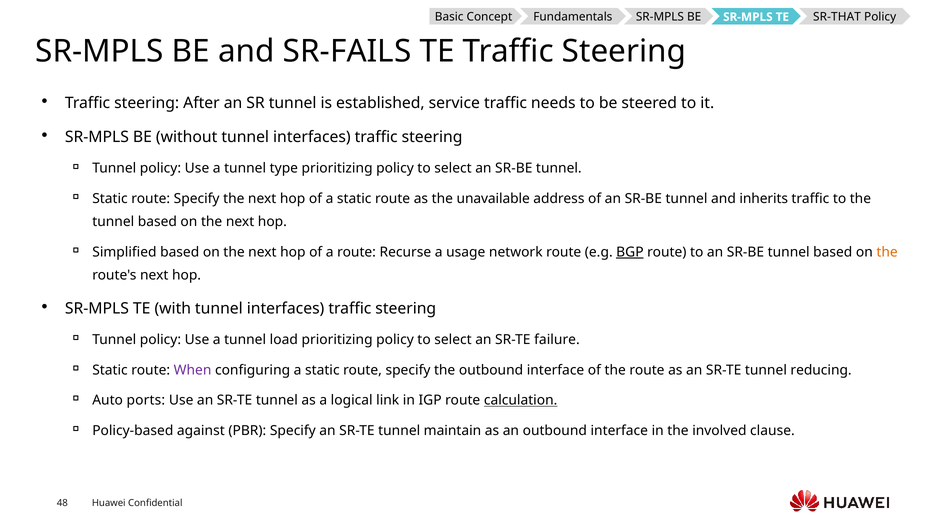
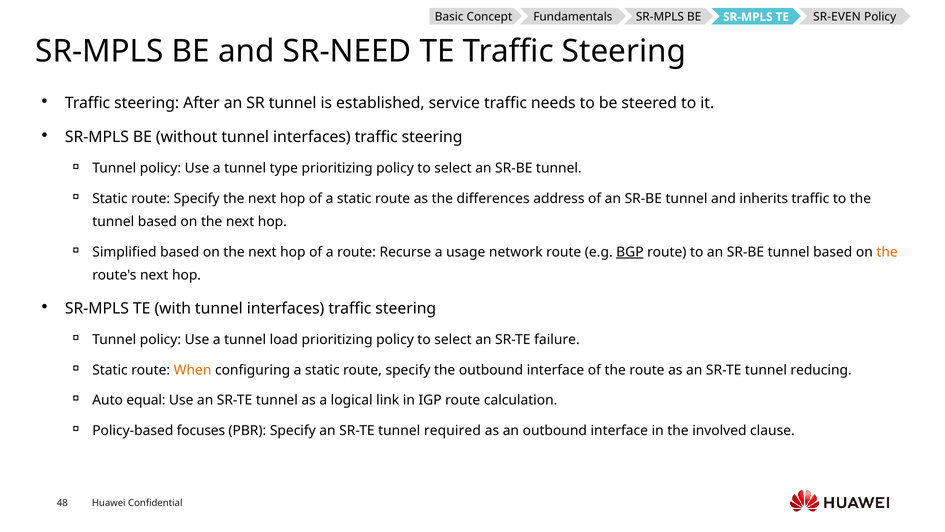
SR-THAT: SR-THAT -> SR-EVEN (837, 17)
SR-FAILS: SR-FAILS -> SR-NEED (347, 52)
unavailable: unavailable -> differences (493, 199)
When colour: purple -> orange (193, 370)
ports: ports -> equal (146, 400)
calculation underline: present -> none (521, 400)
against: against -> focuses (201, 430)
maintain: maintain -> required (452, 430)
